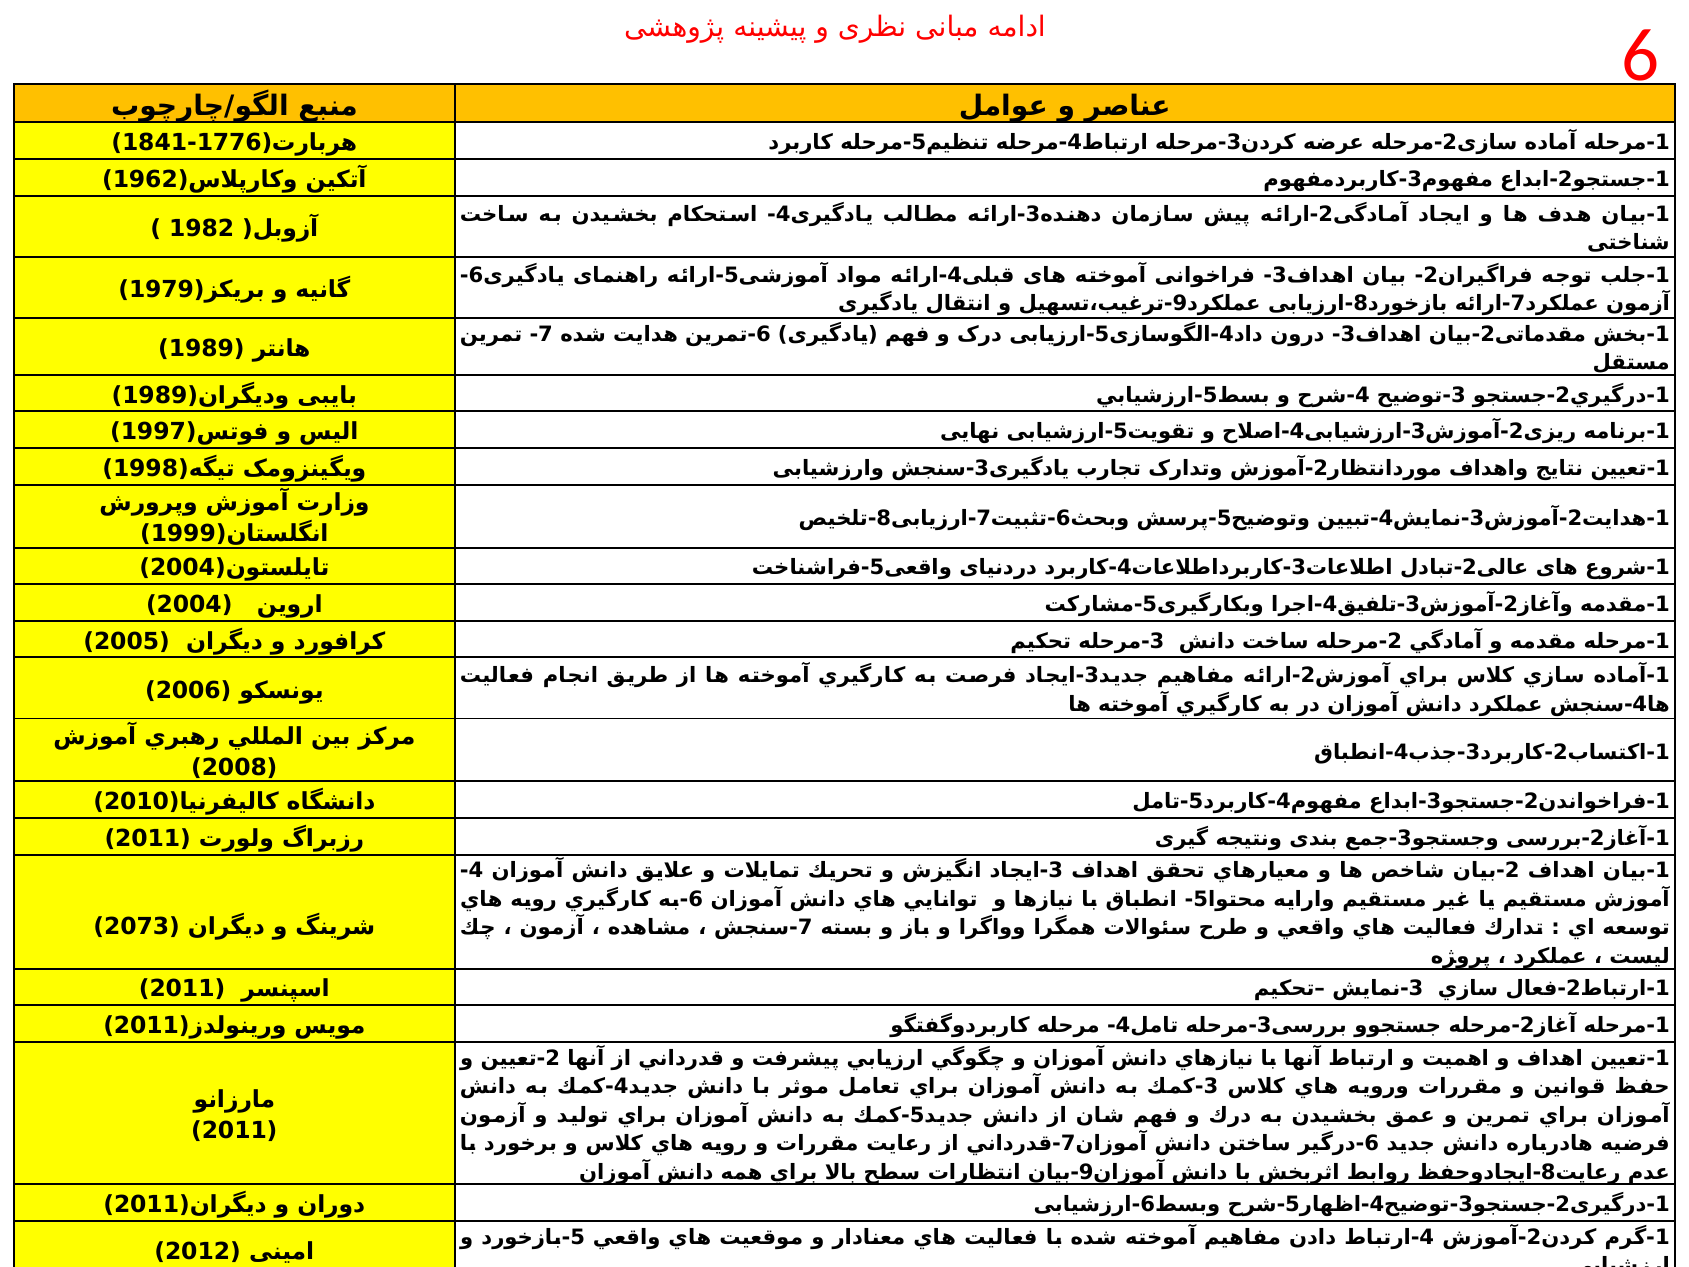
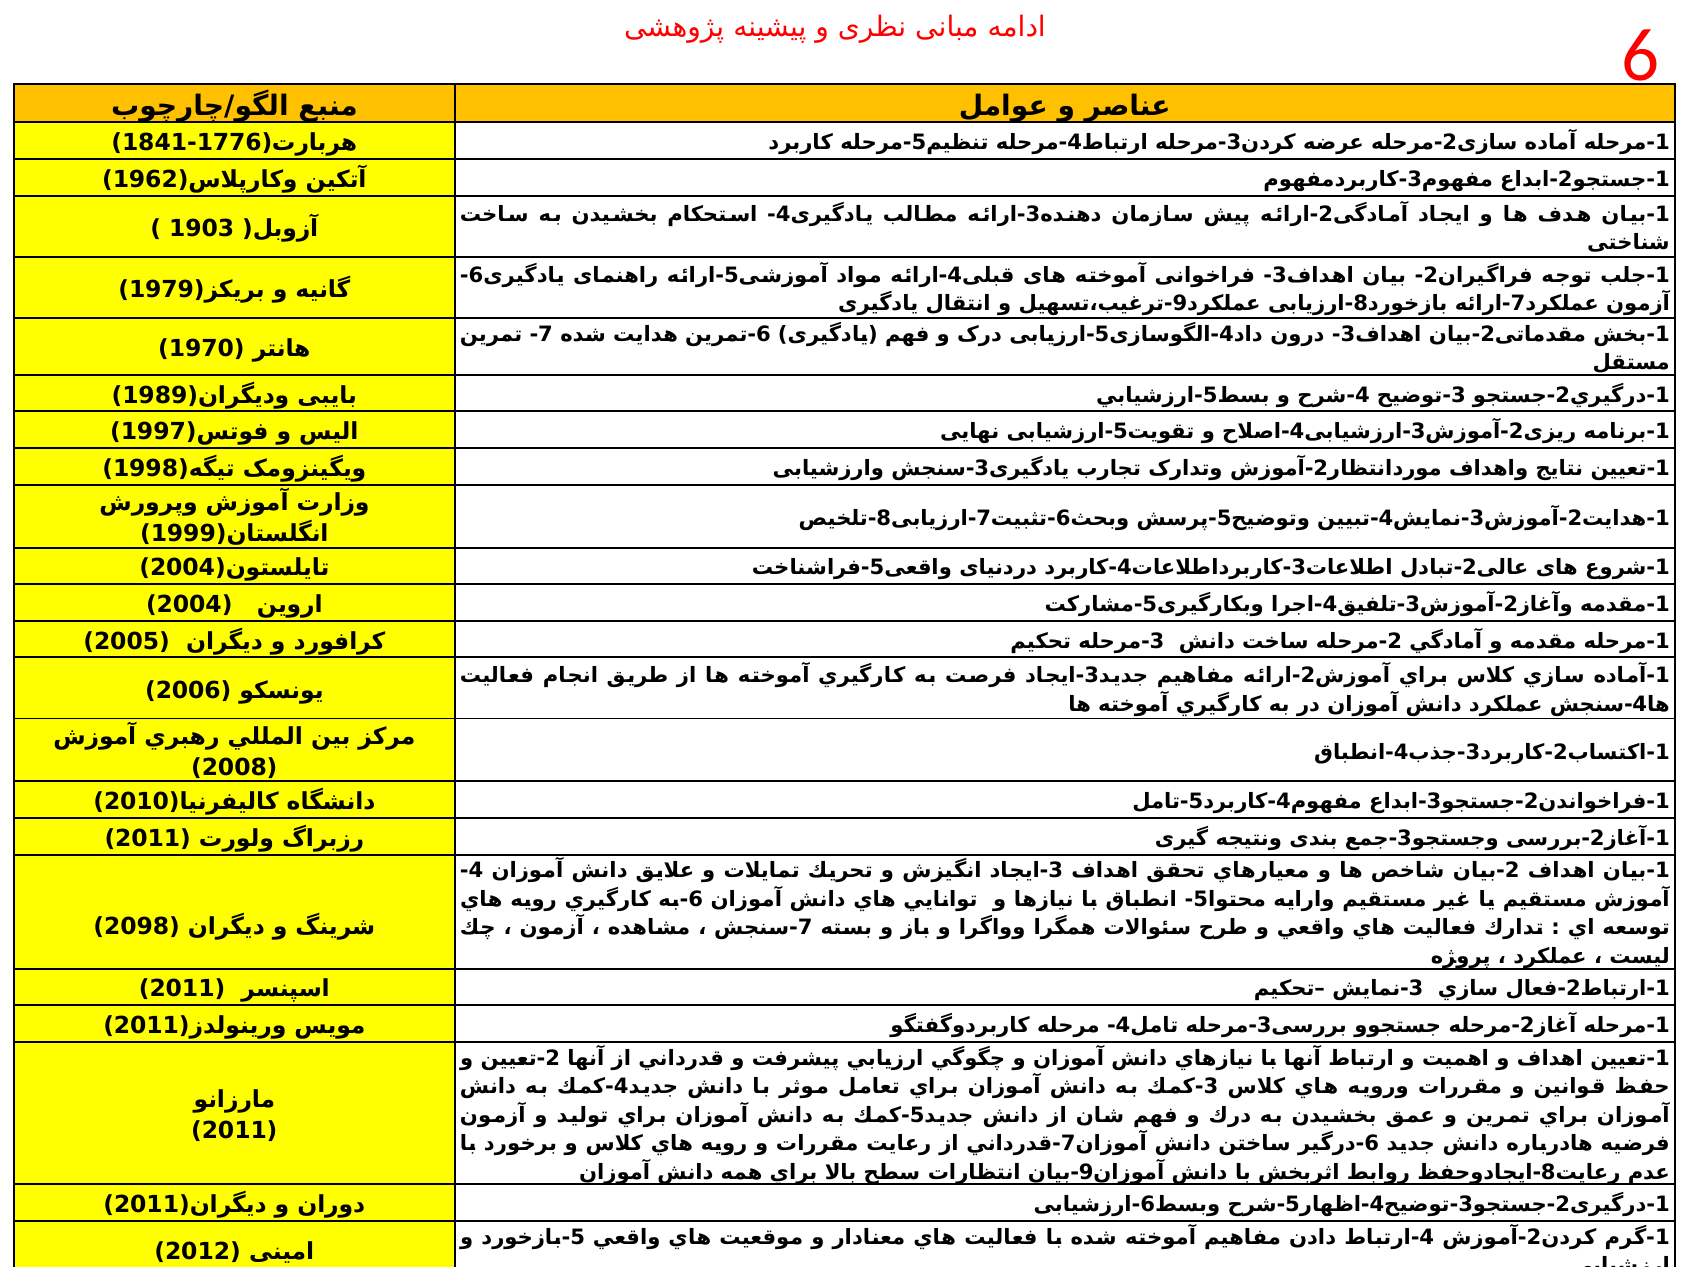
1982: 1982 -> 1903 (202, 228)
1989: 1989 -> 1970 (201, 348)
2073: 2073 -> 2098 (137, 927)
